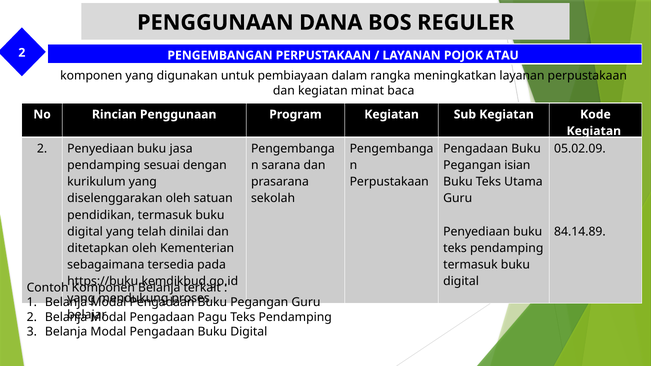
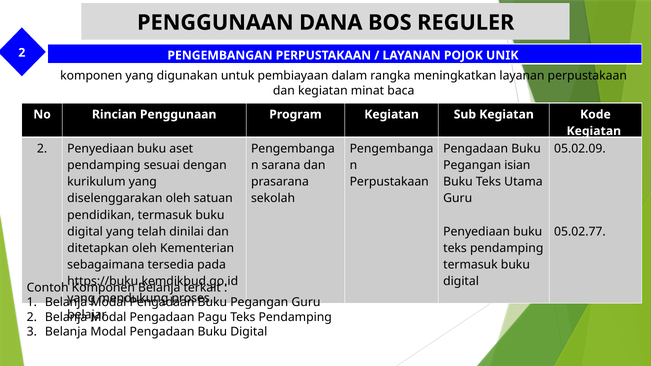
ATAU: ATAU -> UNIK (502, 55)
jasa: jasa -> aset (181, 149)
84.14.89: 84.14.89 -> 05.02.77 (580, 232)
